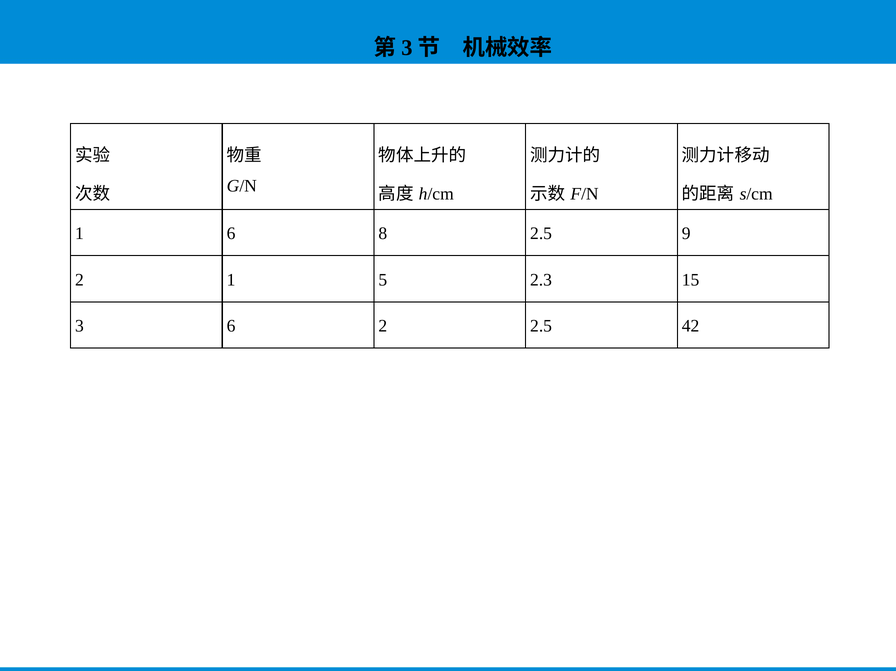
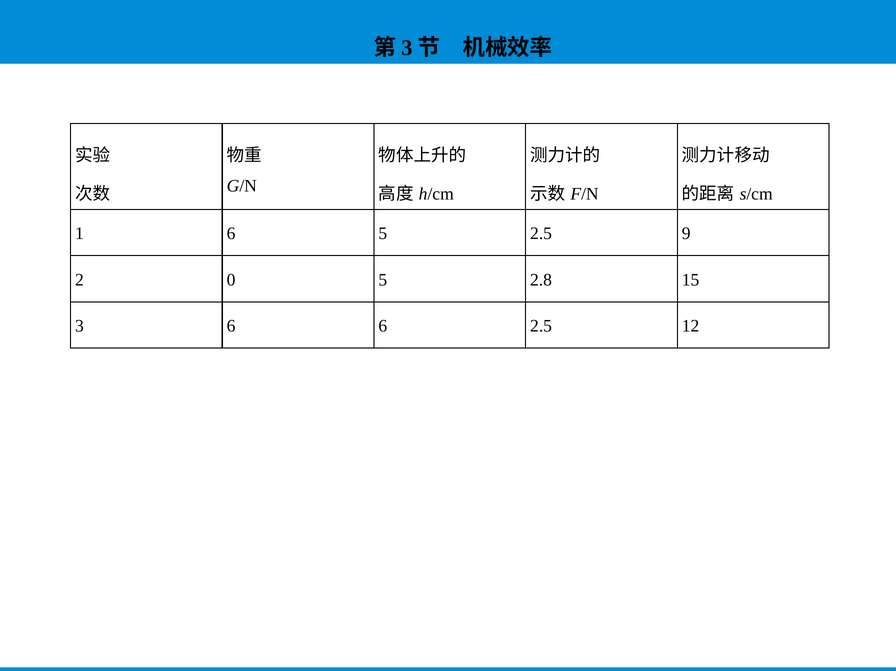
6 8: 8 -> 5 (383, 233)
2 1: 1 -> 0 (231, 279)
2.3: 2.3 -> 2.8 (541, 279)
6 2: 2 -> 6 (383, 326)
42: 42 -> 12 (691, 326)
